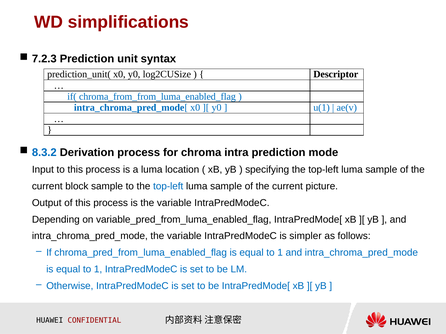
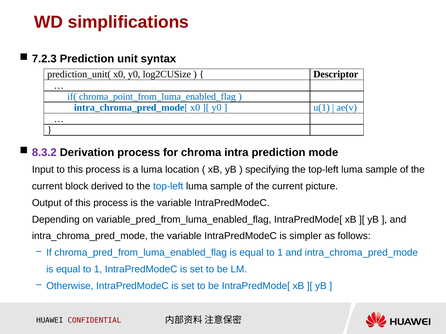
chroma_from_from_luma_enabled_flag: chroma_from_from_luma_enabled_flag -> chroma_point_from_luma_enabled_flag (157, 97)
8.3.2 colour: blue -> purple (44, 153)
block sample: sample -> derived (107, 187)
